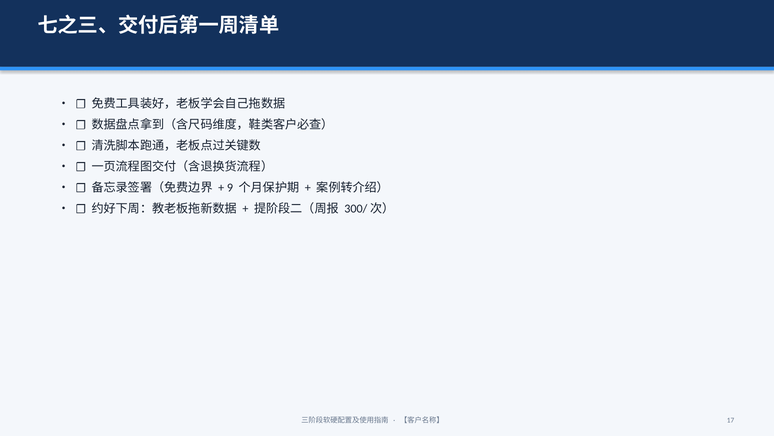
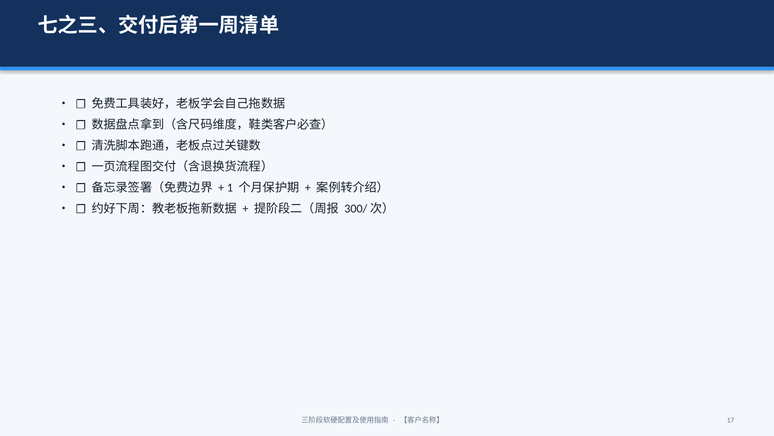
9: 9 -> 1 (230, 188)
